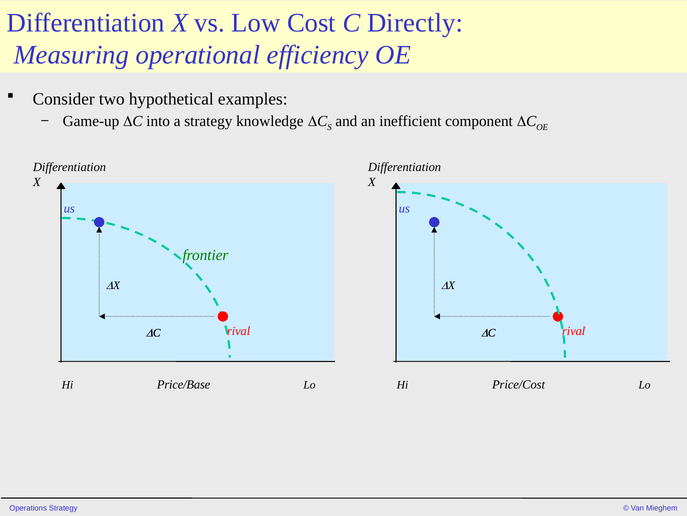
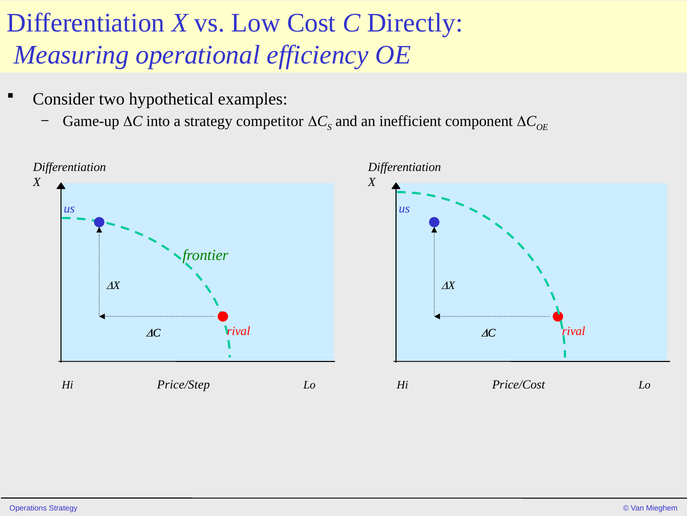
knowledge: knowledge -> competitor (270, 121)
Price/Base: Price/Base -> Price/Step (183, 384)
